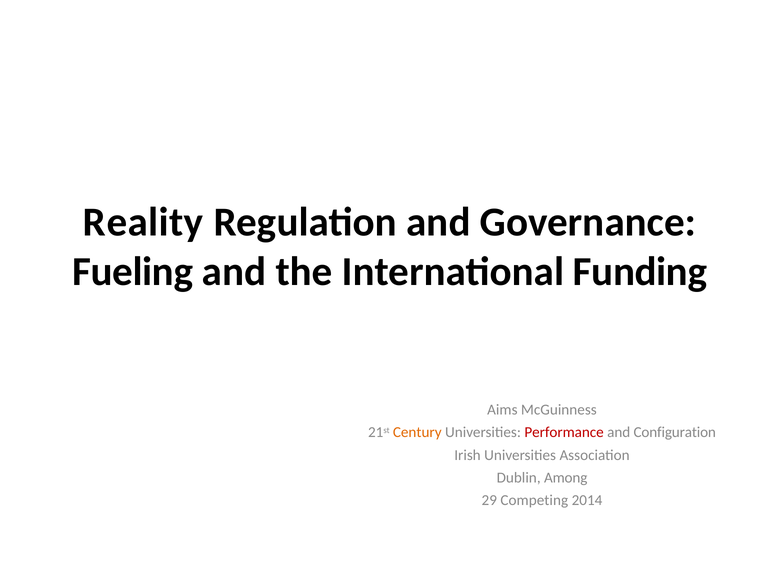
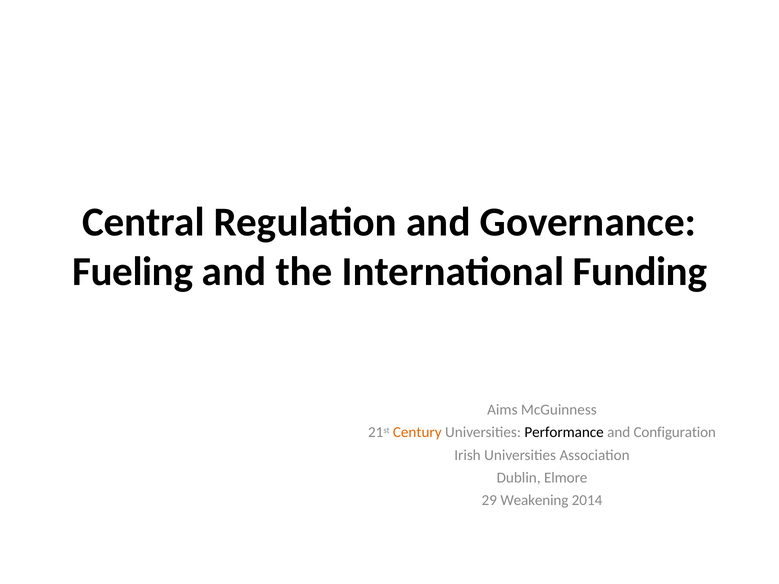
Reality: Reality -> Central (144, 222)
Performance colour: red -> black (564, 433)
Among: Among -> Elmore (566, 478)
Competing: Competing -> Weakening (534, 500)
